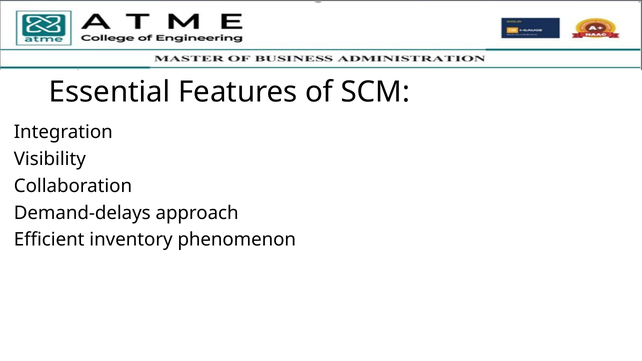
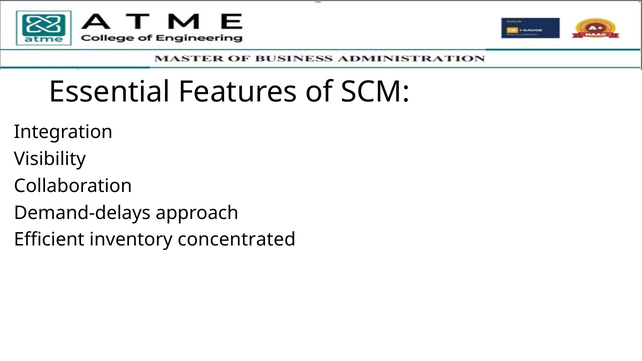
phenomenon: phenomenon -> concentrated (237, 240)
